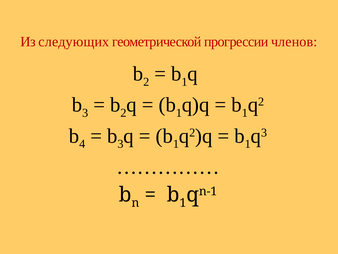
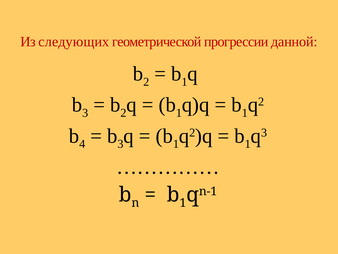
членов: членов -> данной (294, 42)
